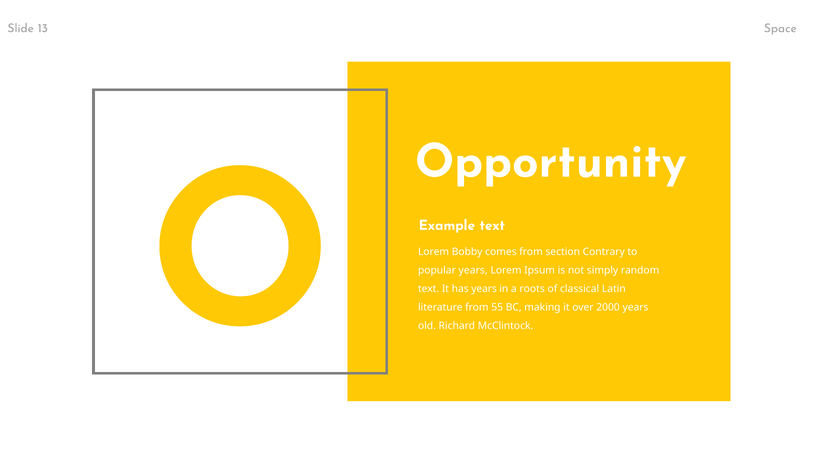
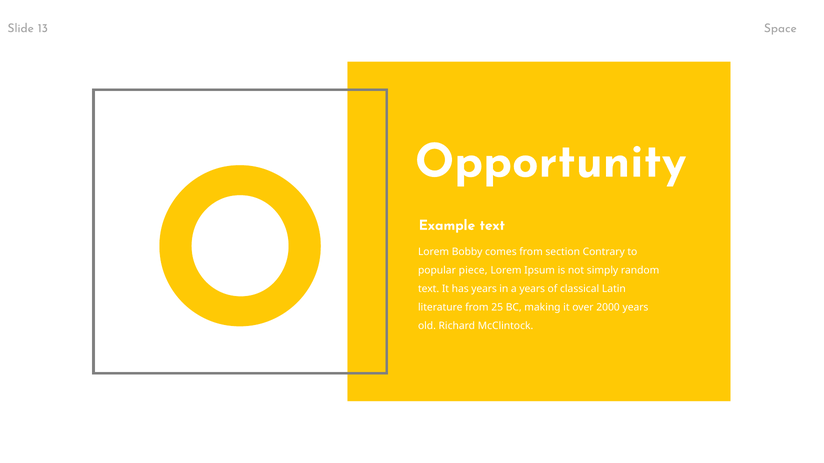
popular years: years -> piece (473, 271)
a roots: roots -> years (532, 289)
55: 55 -> 25 (497, 308)
